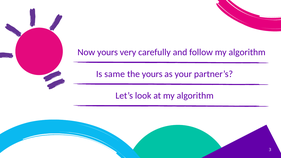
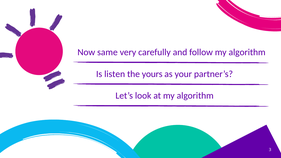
Now yours: yours -> same (107, 52)
same: same -> listen (115, 74)
